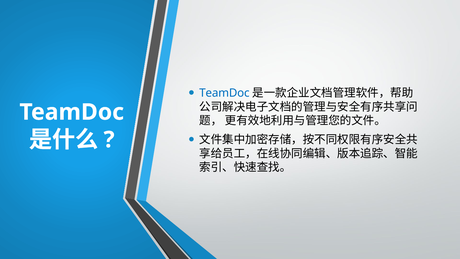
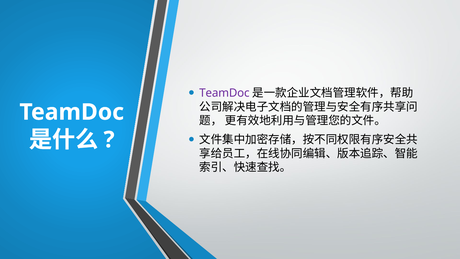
TeamDoc colour: blue -> purple (224, 93)
